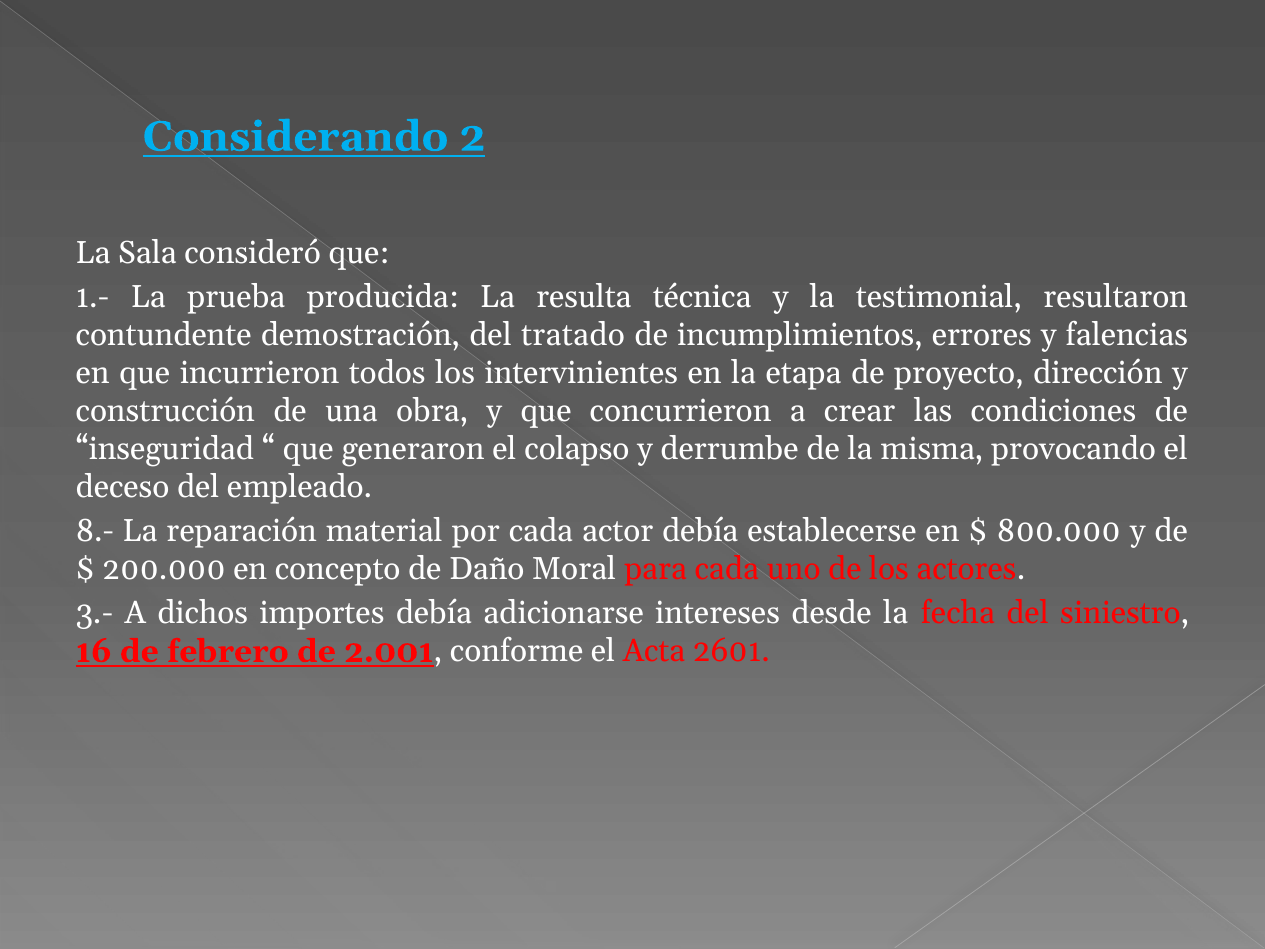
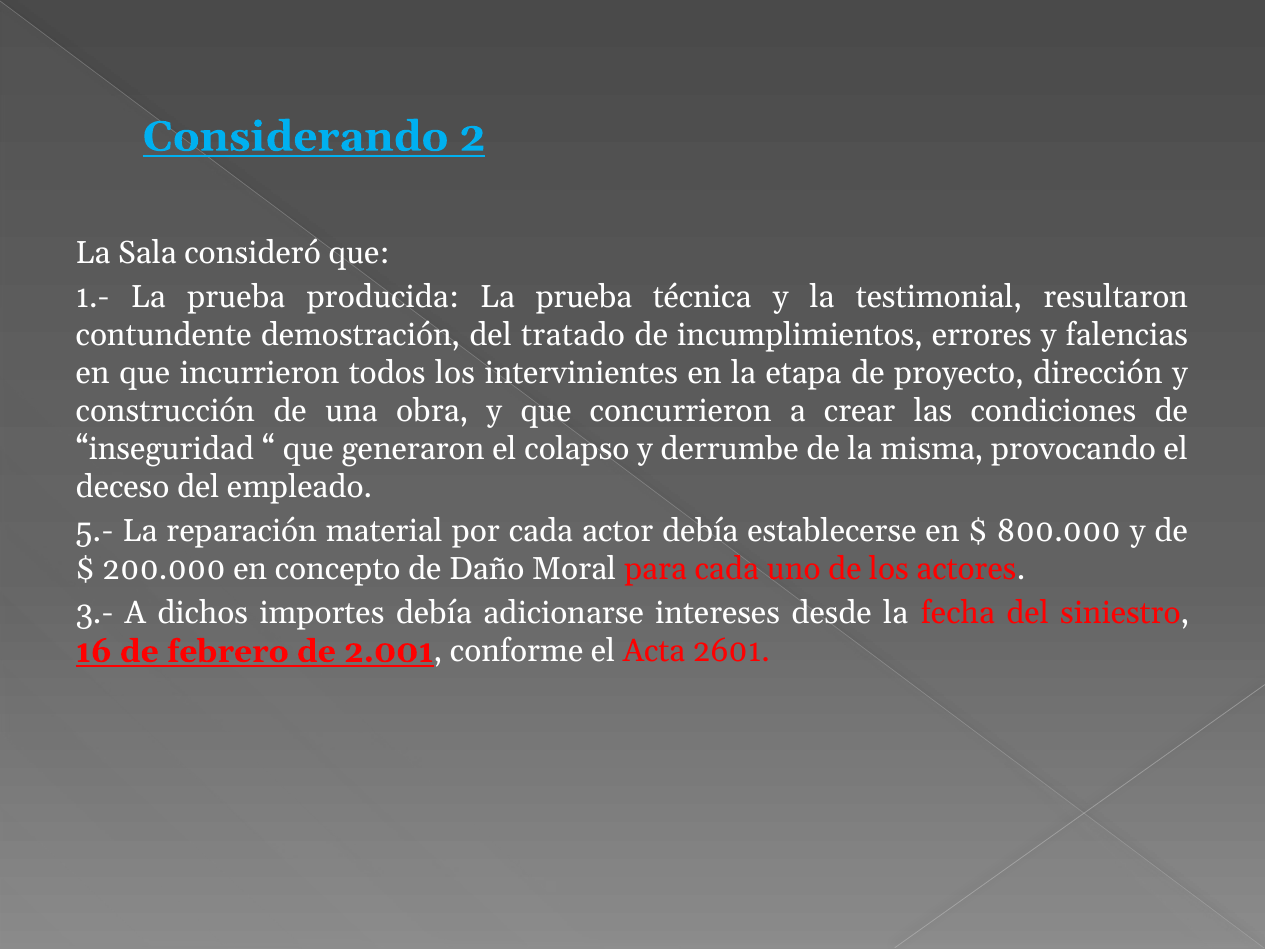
producida La resulta: resulta -> prueba (584, 297)
8.-: 8.- -> 5.- (95, 531)
